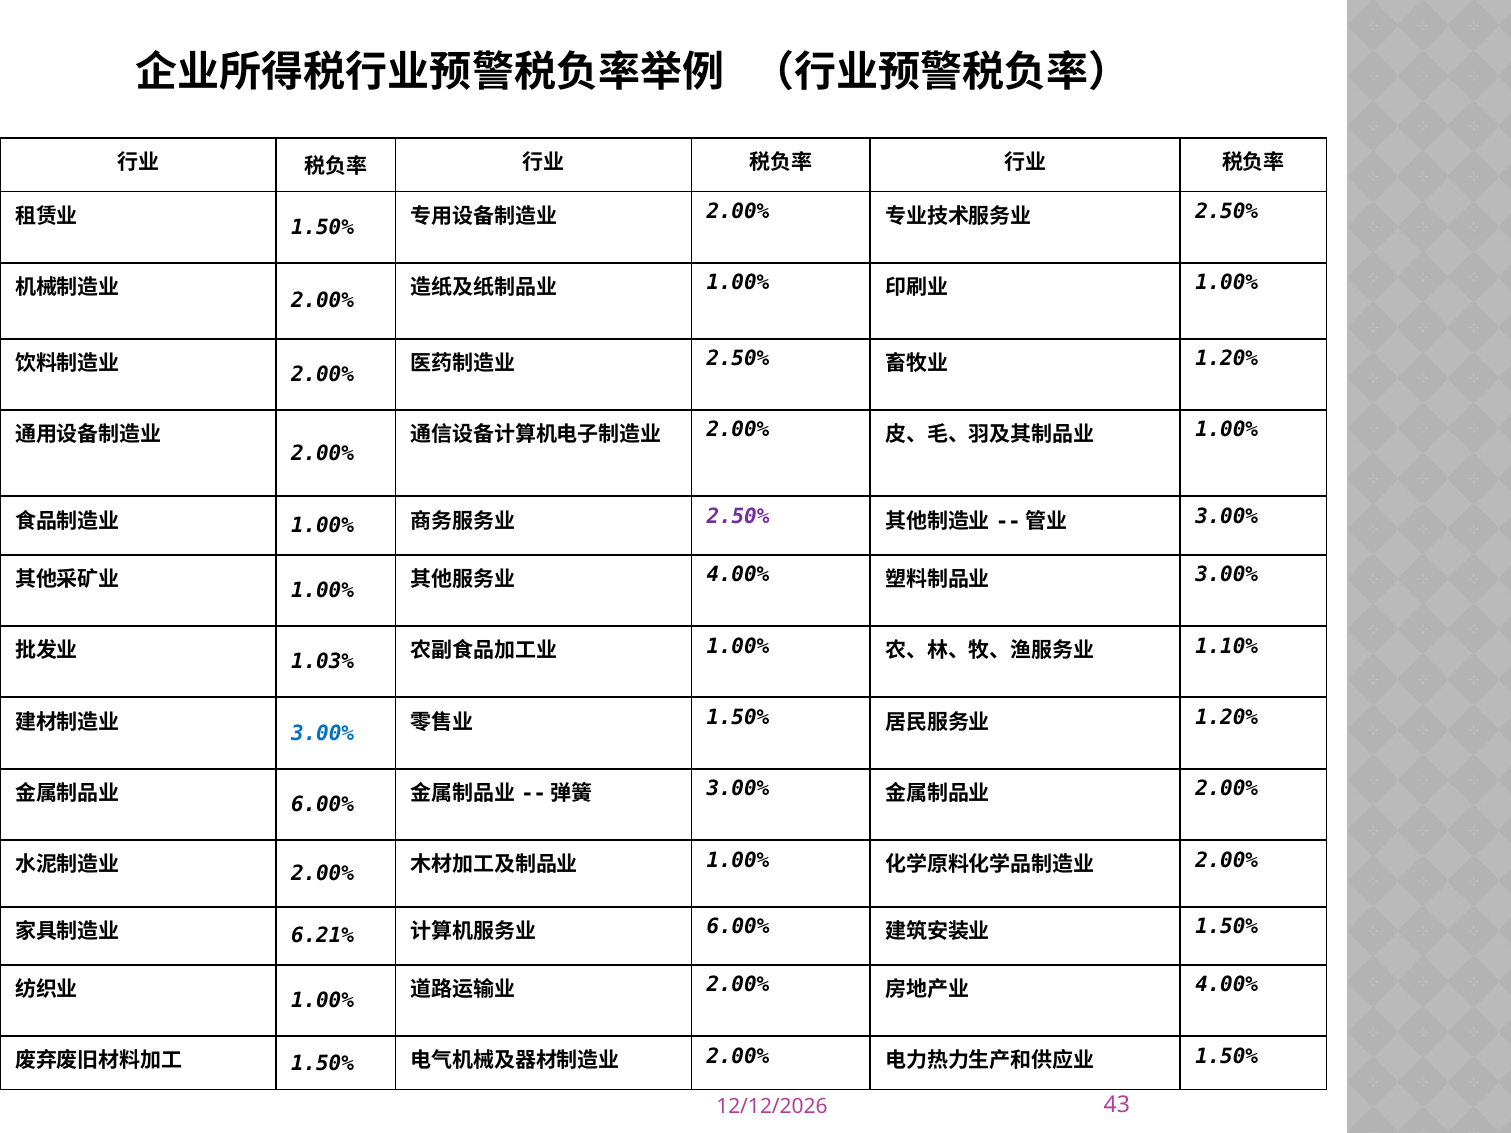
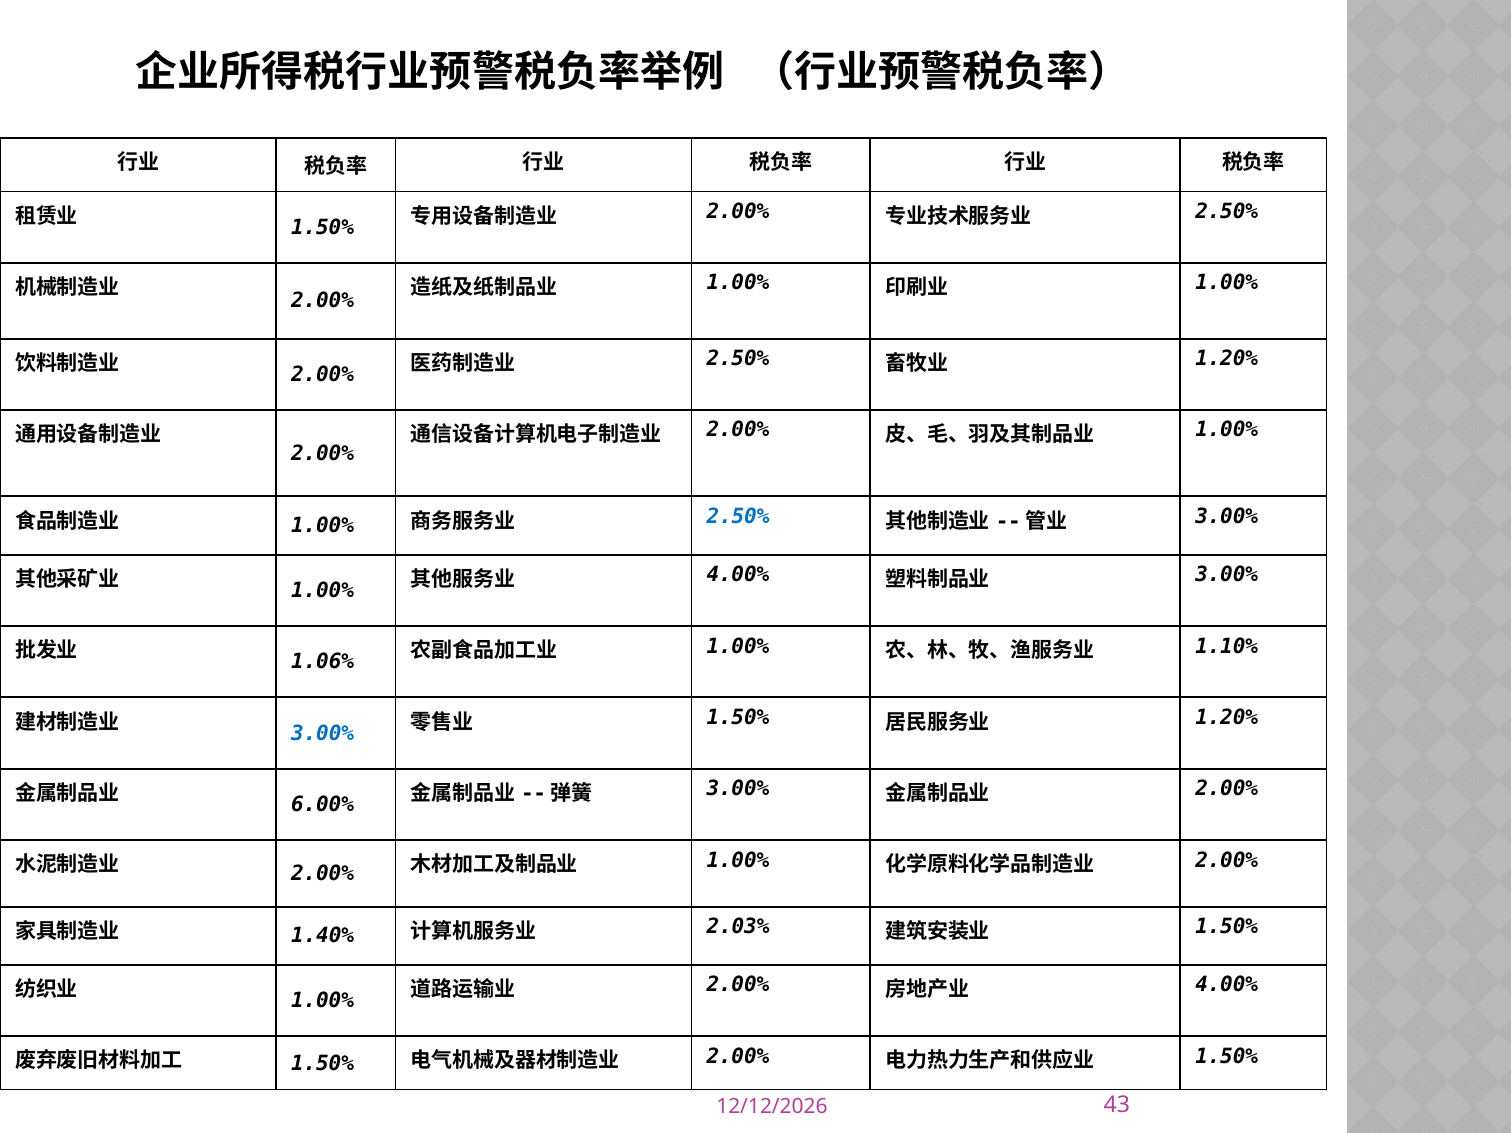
2.50% colour: purple -> blue (738, 516)
1.03%: 1.03% -> 1.06% (323, 662)
6.21%: 6.21% -> 1.40% (323, 936)
6.00%: 6.00% -> 2.03% (738, 927)
